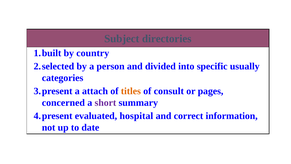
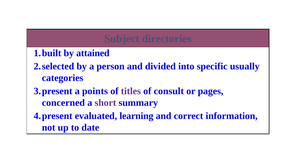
country: country -> attained (93, 53)
attach: attach -> points (95, 91)
titles colour: orange -> purple (131, 91)
hospital: hospital -> learning (136, 116)
